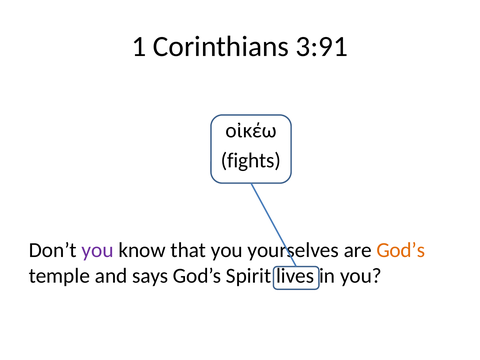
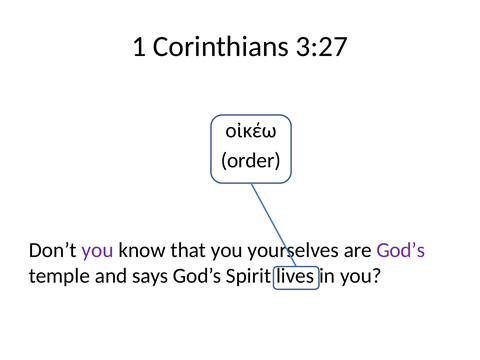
3:91: 3:91 -> 3:27 (322, 46)
fights: fights -> order (251, 161)
God’s colour: orange -> purple (401, 250)
